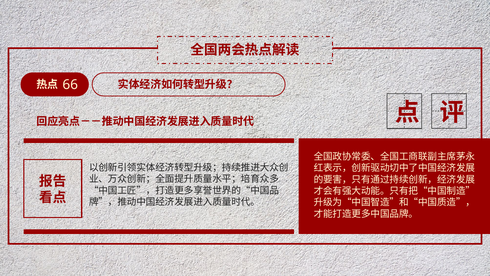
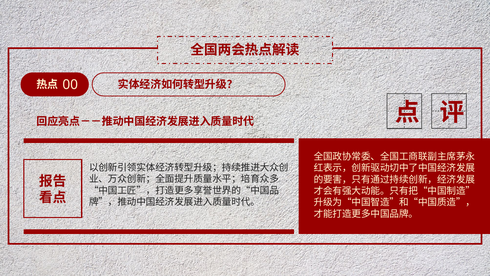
66: 66 -> 00 (70, 85)
